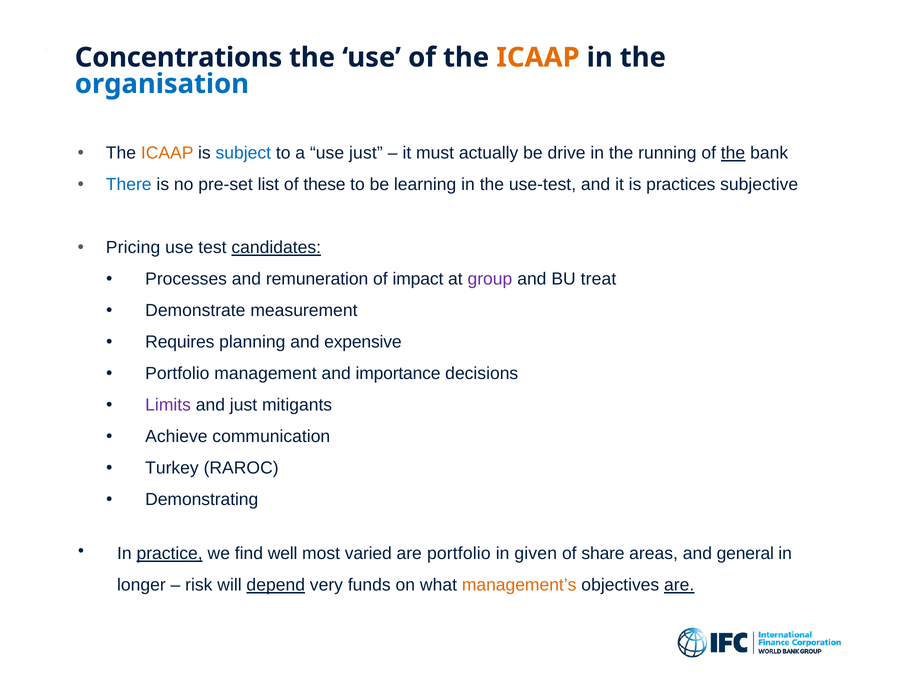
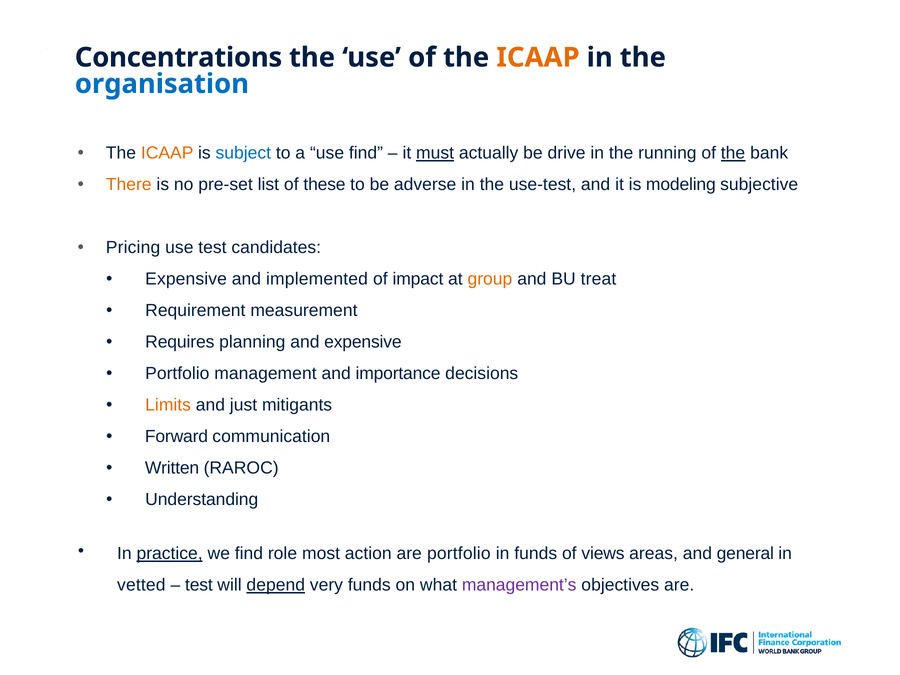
use just: just -> find (366, 153)
must underline: none -> present (435, 153)
There colour: blue -> orange (129, 185)
learning: learning -> adverse (425, 185)
practices: practices -> modeling (681, 185)
candidates underline: present -> none (276, 248)
Processes: Processes -> Expensive (186, 279)
remuneration: remuneration -> implemented (317, 279)
group colour: purple -> orange (490, 279)
Demonstrate: Demonstrate -> Requirement (195, 311)
Limits colour: purple -> orange (168, 405)
Achieve: Achieve -> Forward (176, 437)
Turkey: Turkey -> Written (172, 468)
Demonstrating: Demonstrating -> Understanding (202, 500)
well: well -> role (283, 554)
varied: varied -> action (368, 554)
in given: given -> funds (536, 554)
share: share -> views (603, 554)
longer: longer -> vetted (141, 585)
risk: risk -> test (199, 585)
management’s colour: orange -> purple (519, 585)
are underline: present -> none (679, 585)
